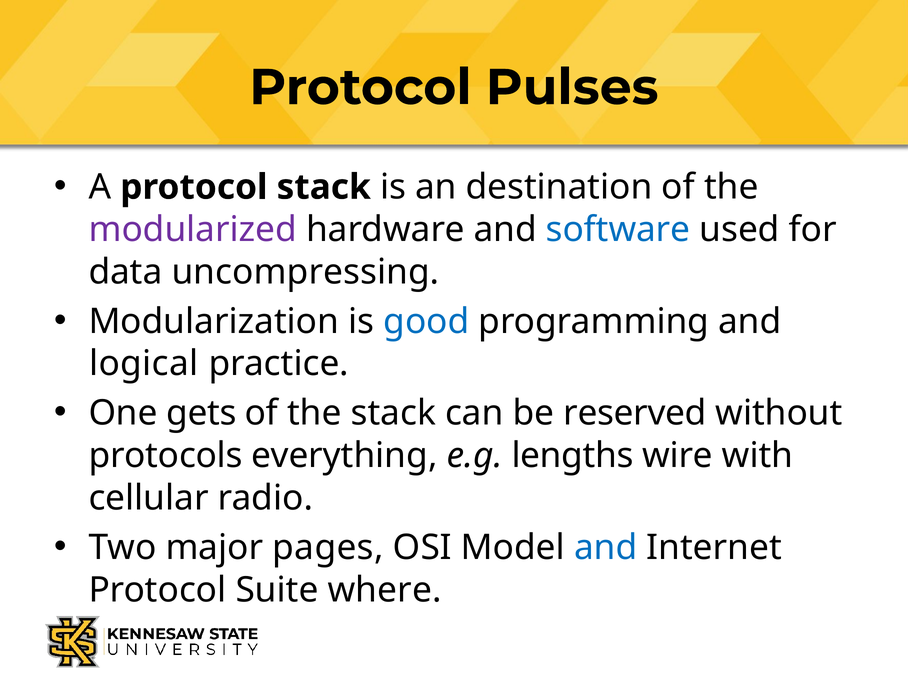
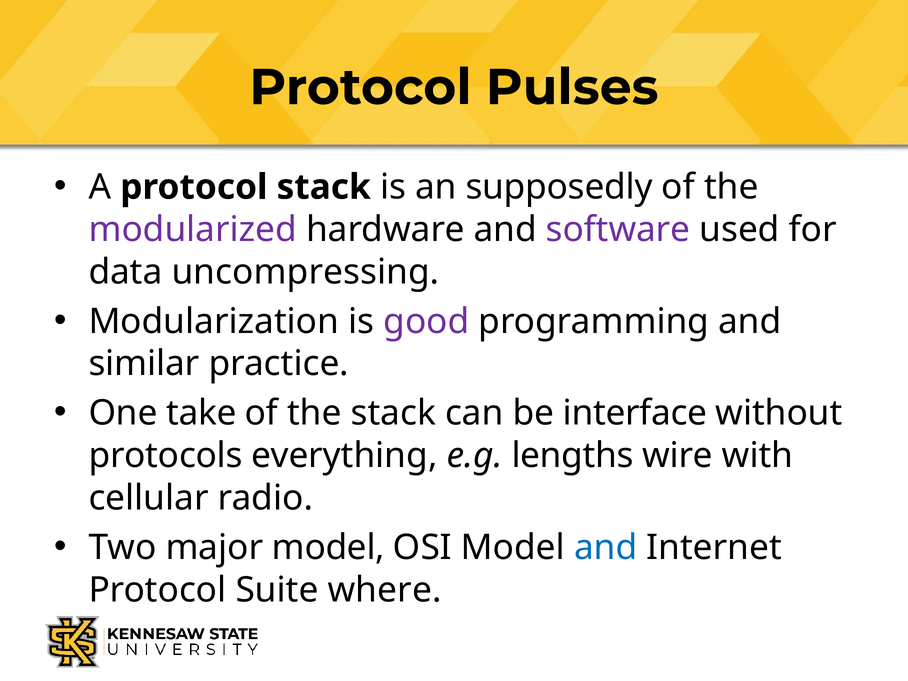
destination: destination -> supposedly (559, 187)
software colour: blue -> purple (618, 230)
good colour: blue -> purple (426, 321)
logical: logical -> similar (144, 364)
gets: gets -> take (201, 413)
reserved: reserved -> interface (635, 413)
major pages: pages -> model (328, 548)
